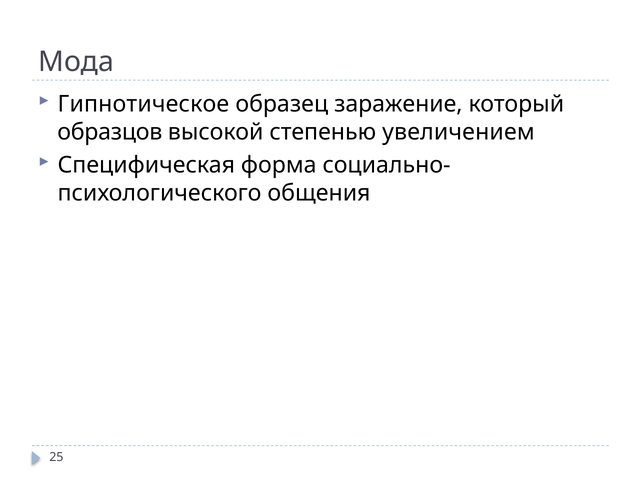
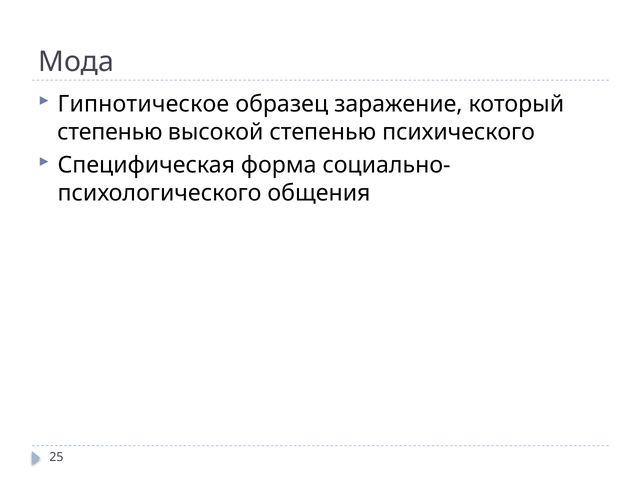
образцов: образцов -> степенью (110, 132)
увеличением: увеличением -> психического (459, 132)
